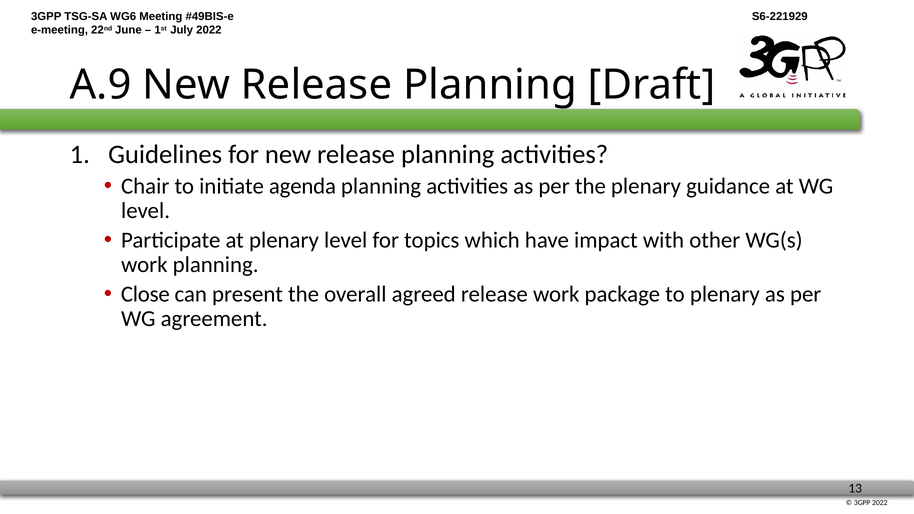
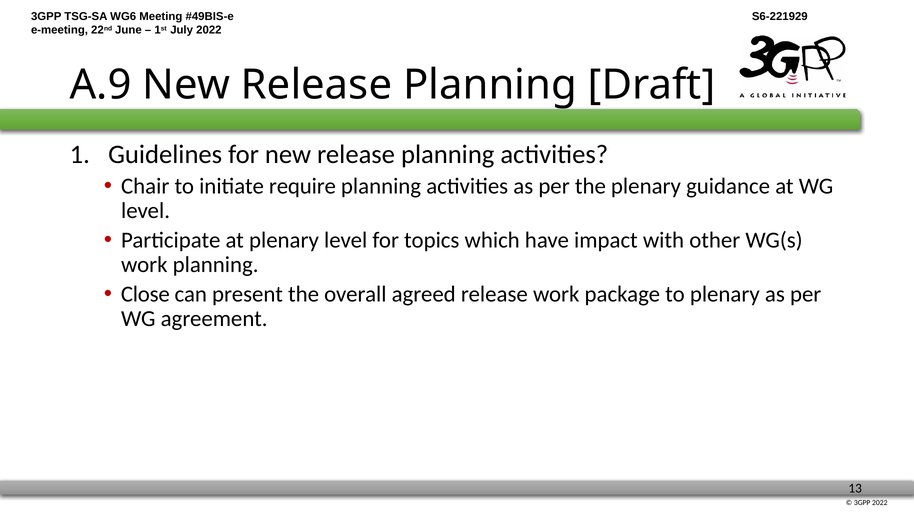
agenda: agenda -> require (302, 186)
